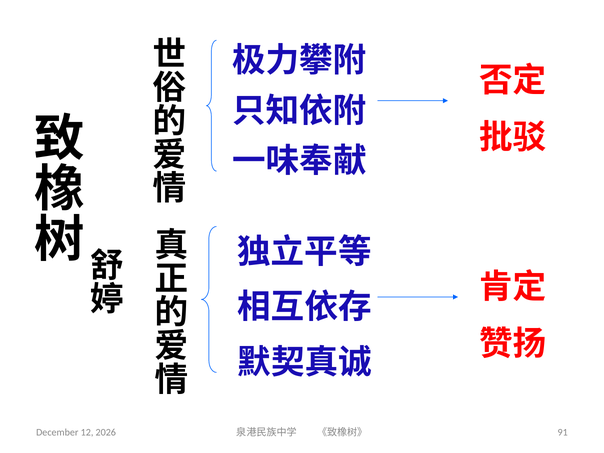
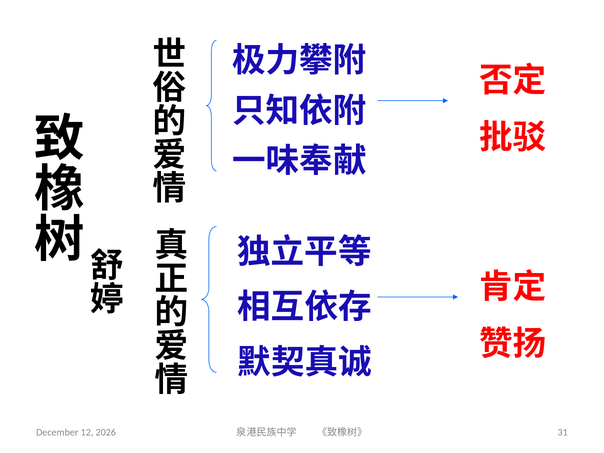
91: 91 -> 31 (563, 433)
